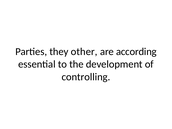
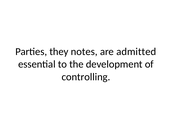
other: other -> notes (84, 52)
according: according -> admitted (136, 52)
